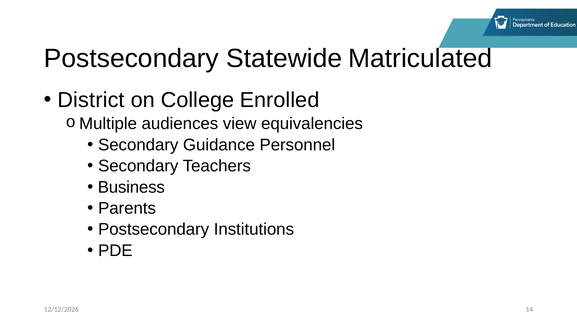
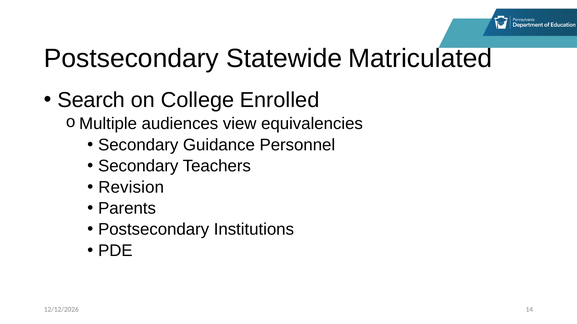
District: District -> Search (91, 100)
Business: Business -> Revision (131, 187)
